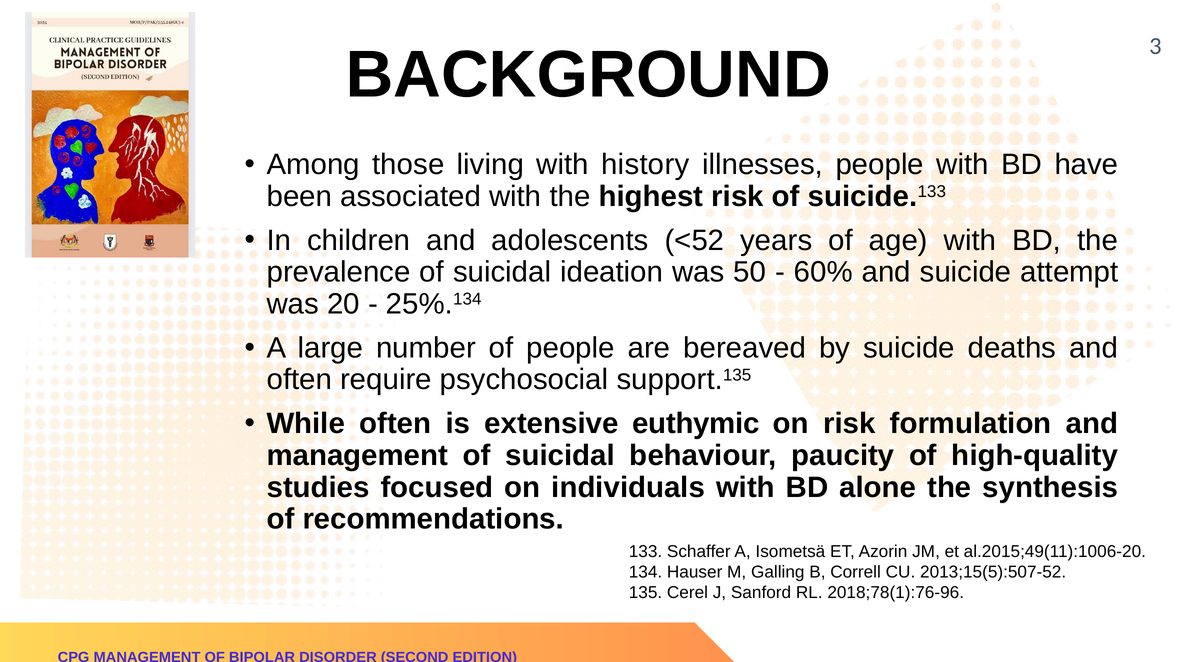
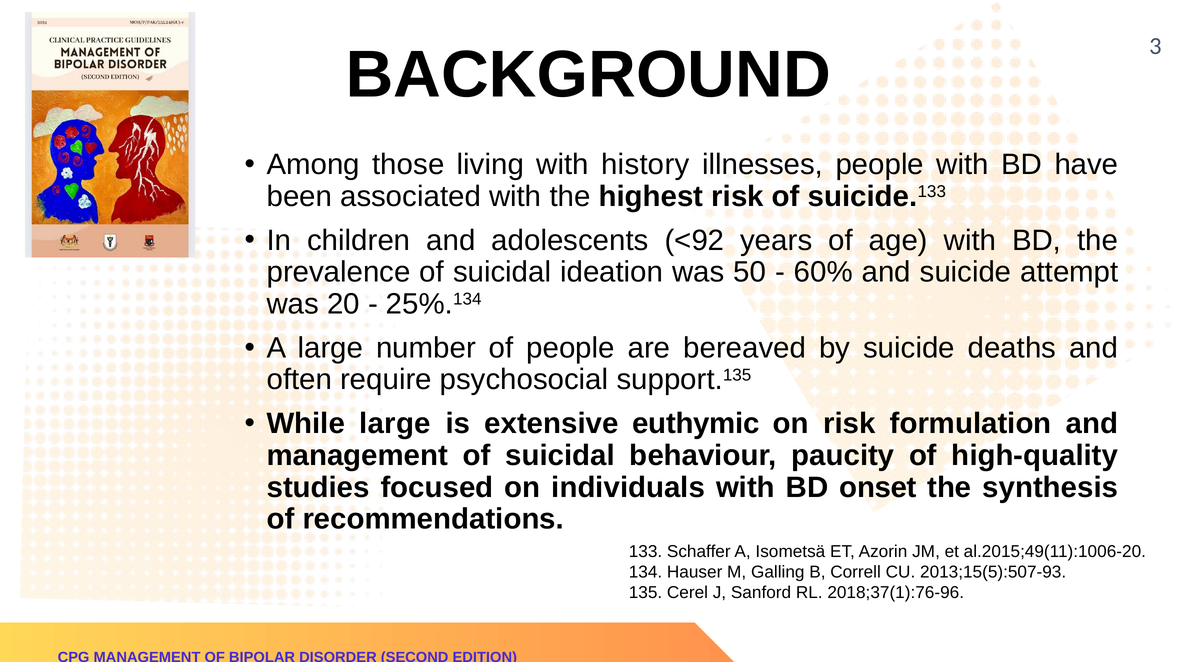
<52: <52 -> <92 (694, 240)
While often: often -> large (395, 424)
alone: alone -> onset (878, 487)
2013;15(5):507-52: 2013;15(5):507-52 -> 2013;15(5):507-93 (993, 572)
2018;78(1):76-96: 2018;78(1):76-96 -> 2018;37(1):76-96 (896, 593)
